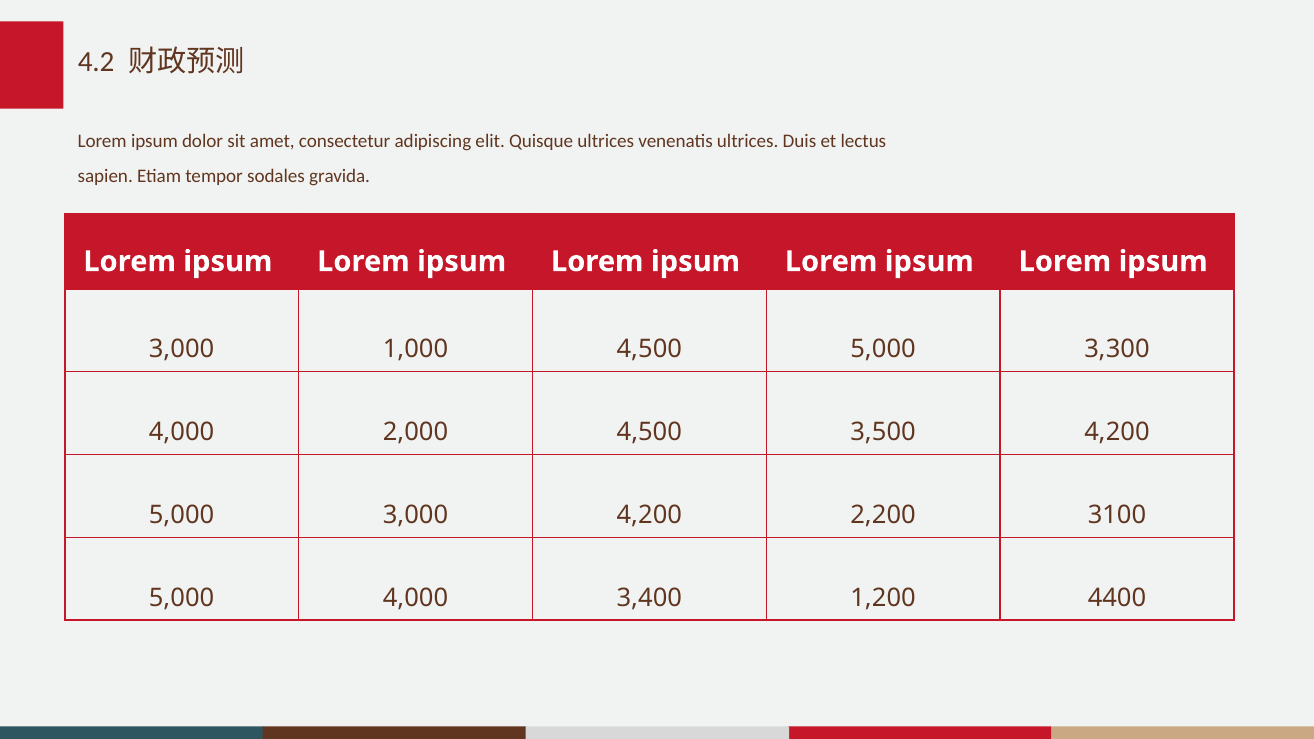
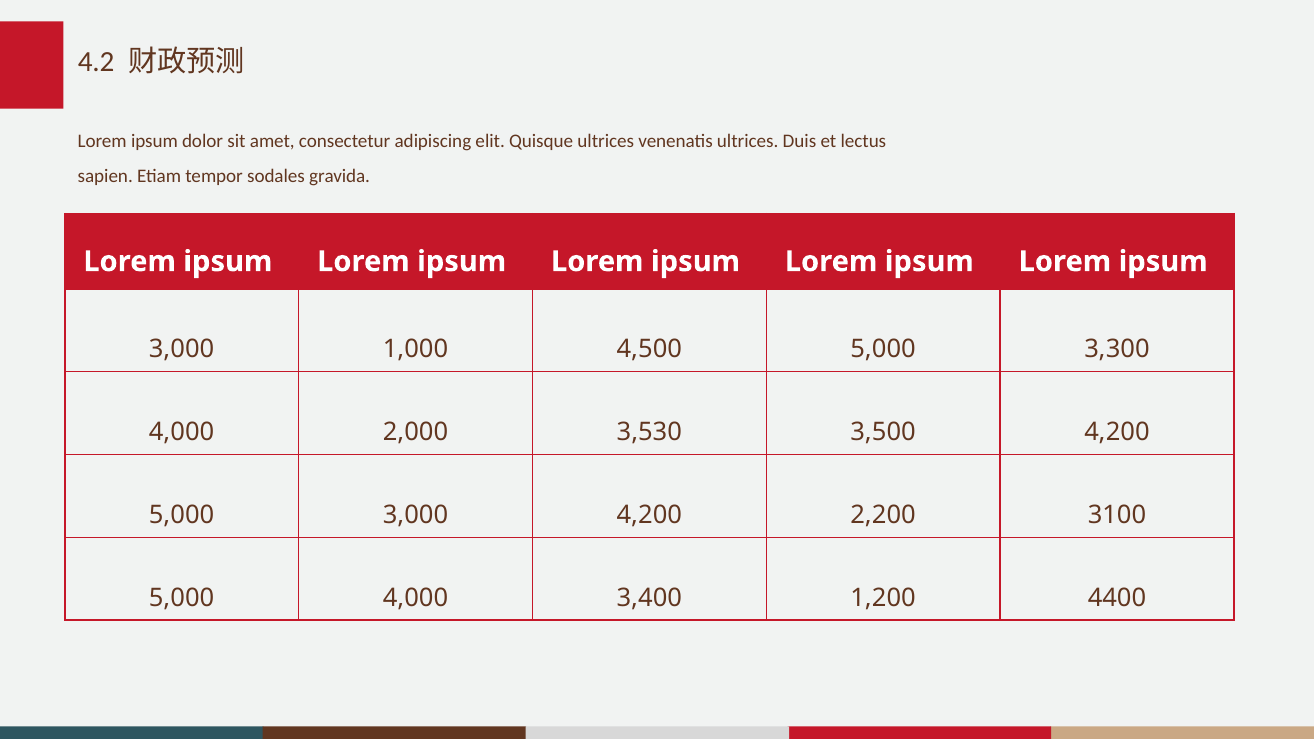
2,000 4,500: 4,500 -> 3,530 (649, 432)
